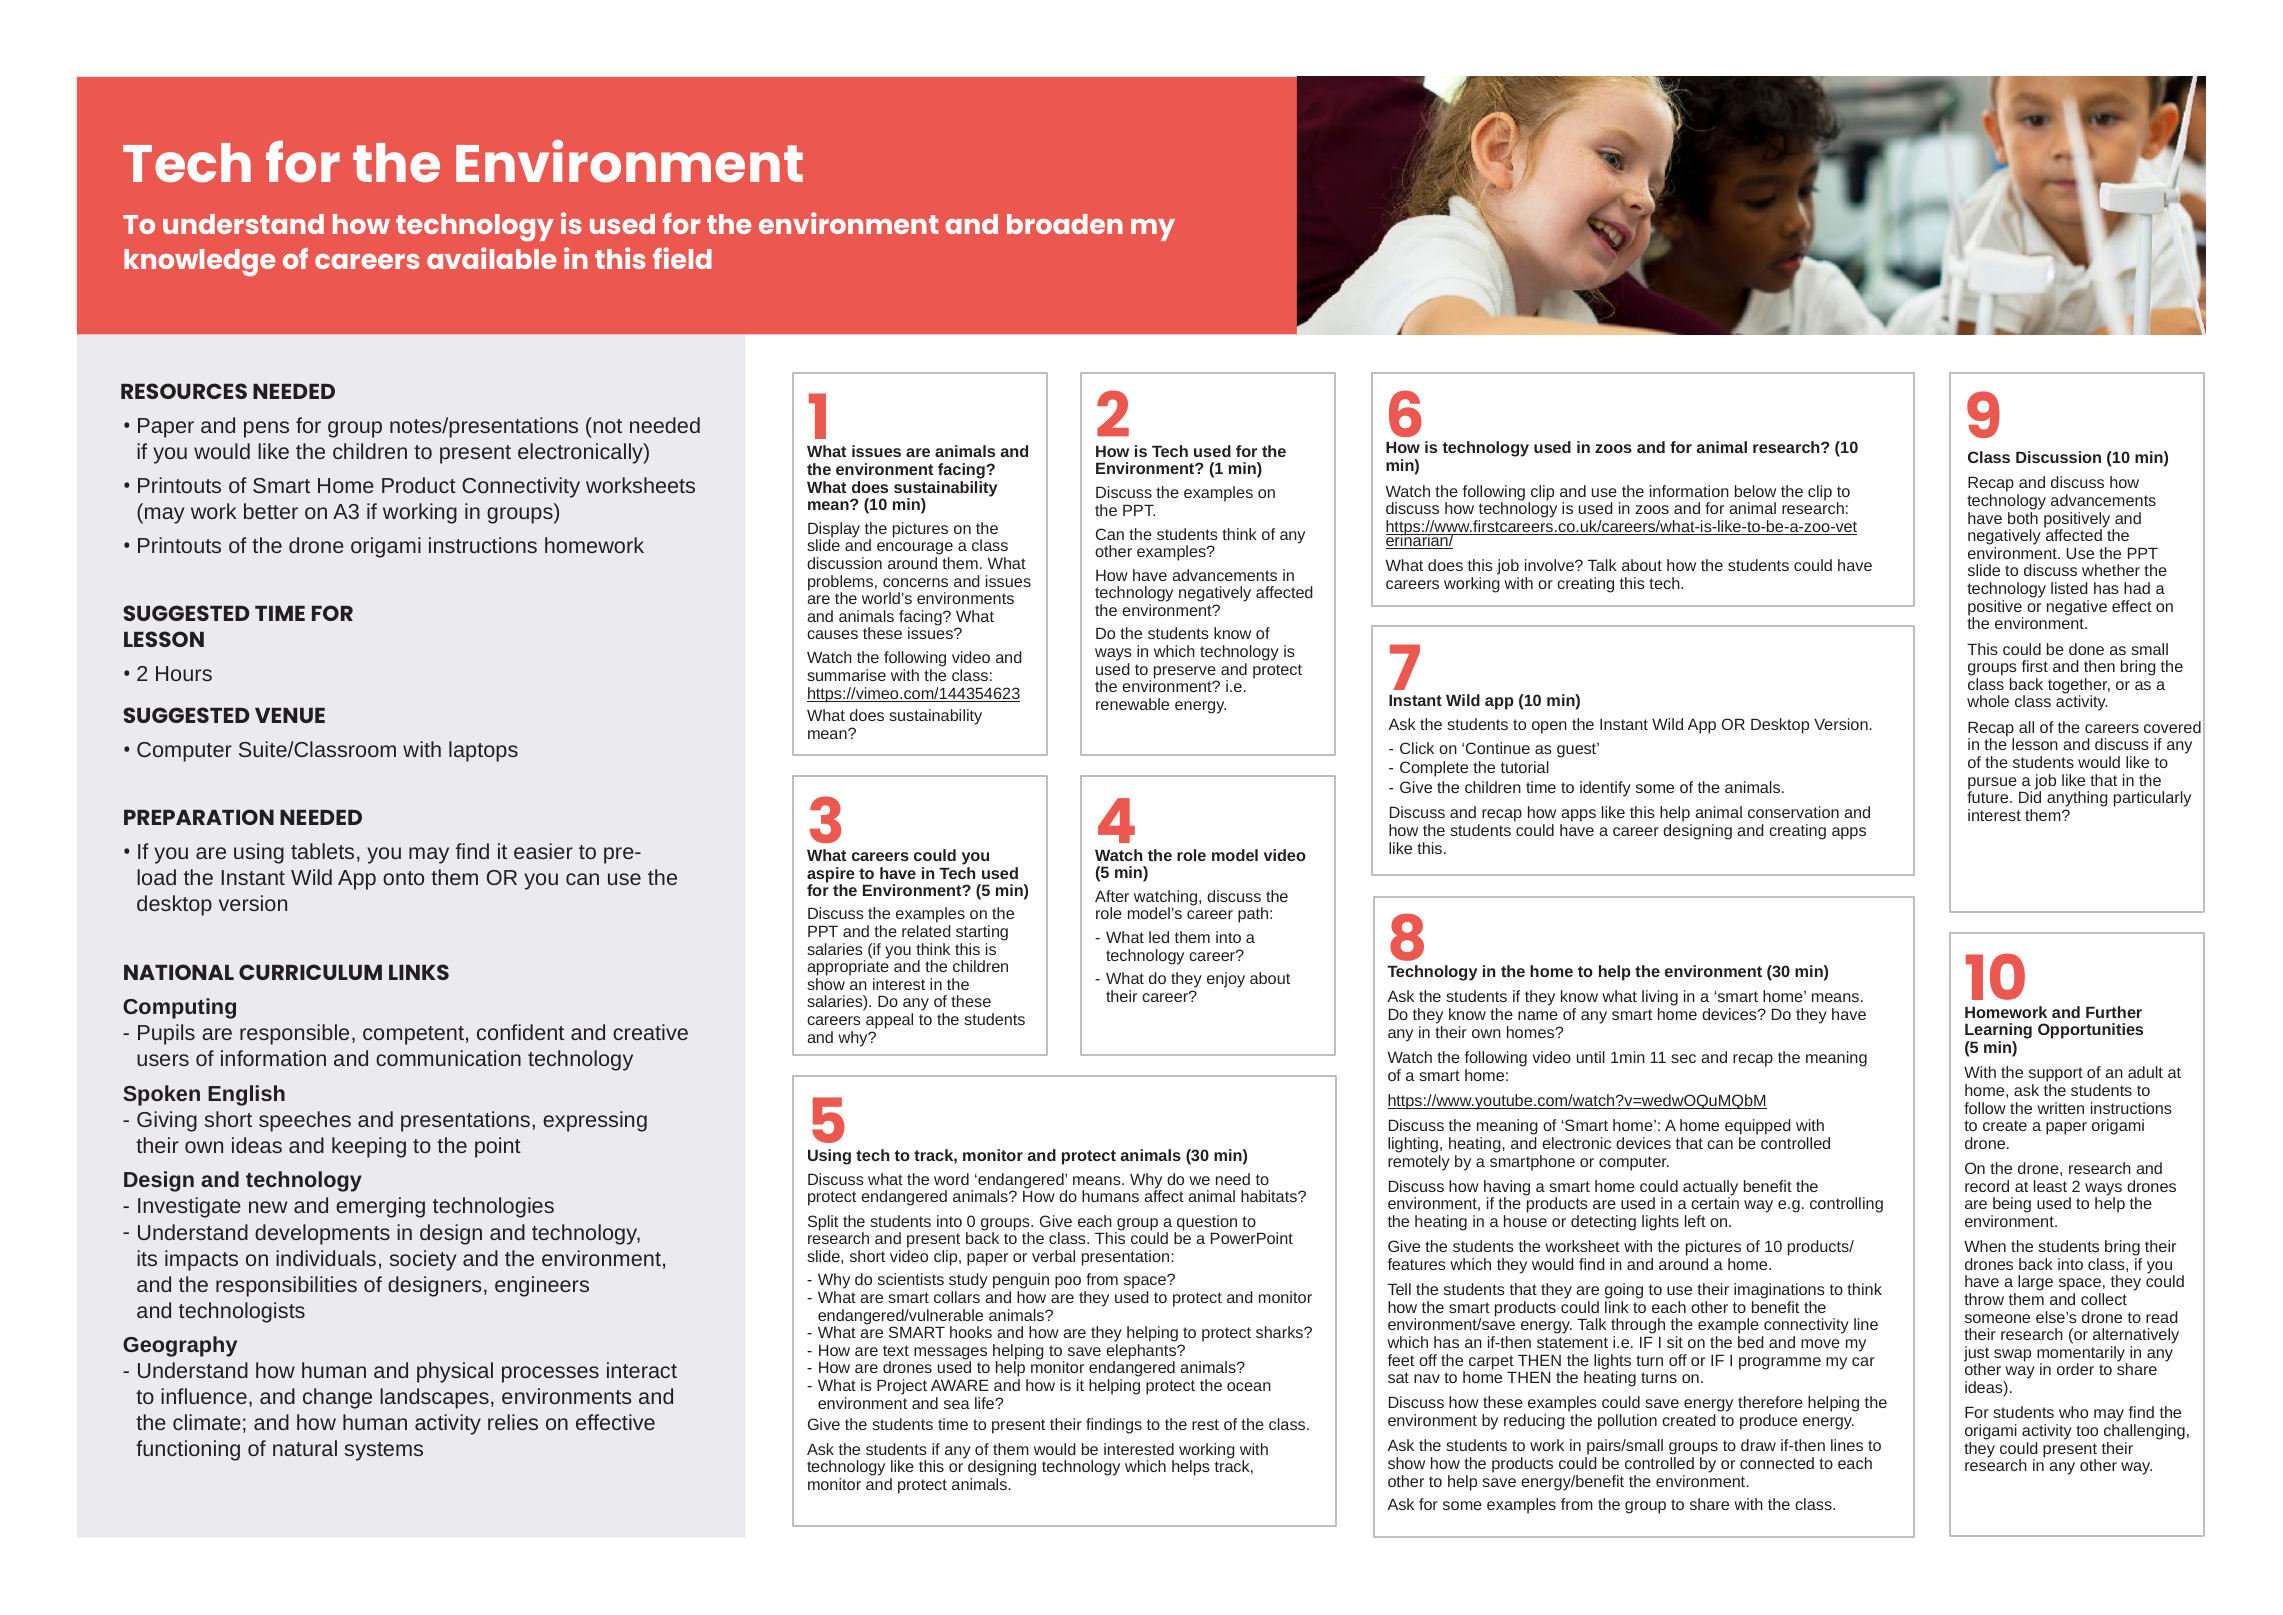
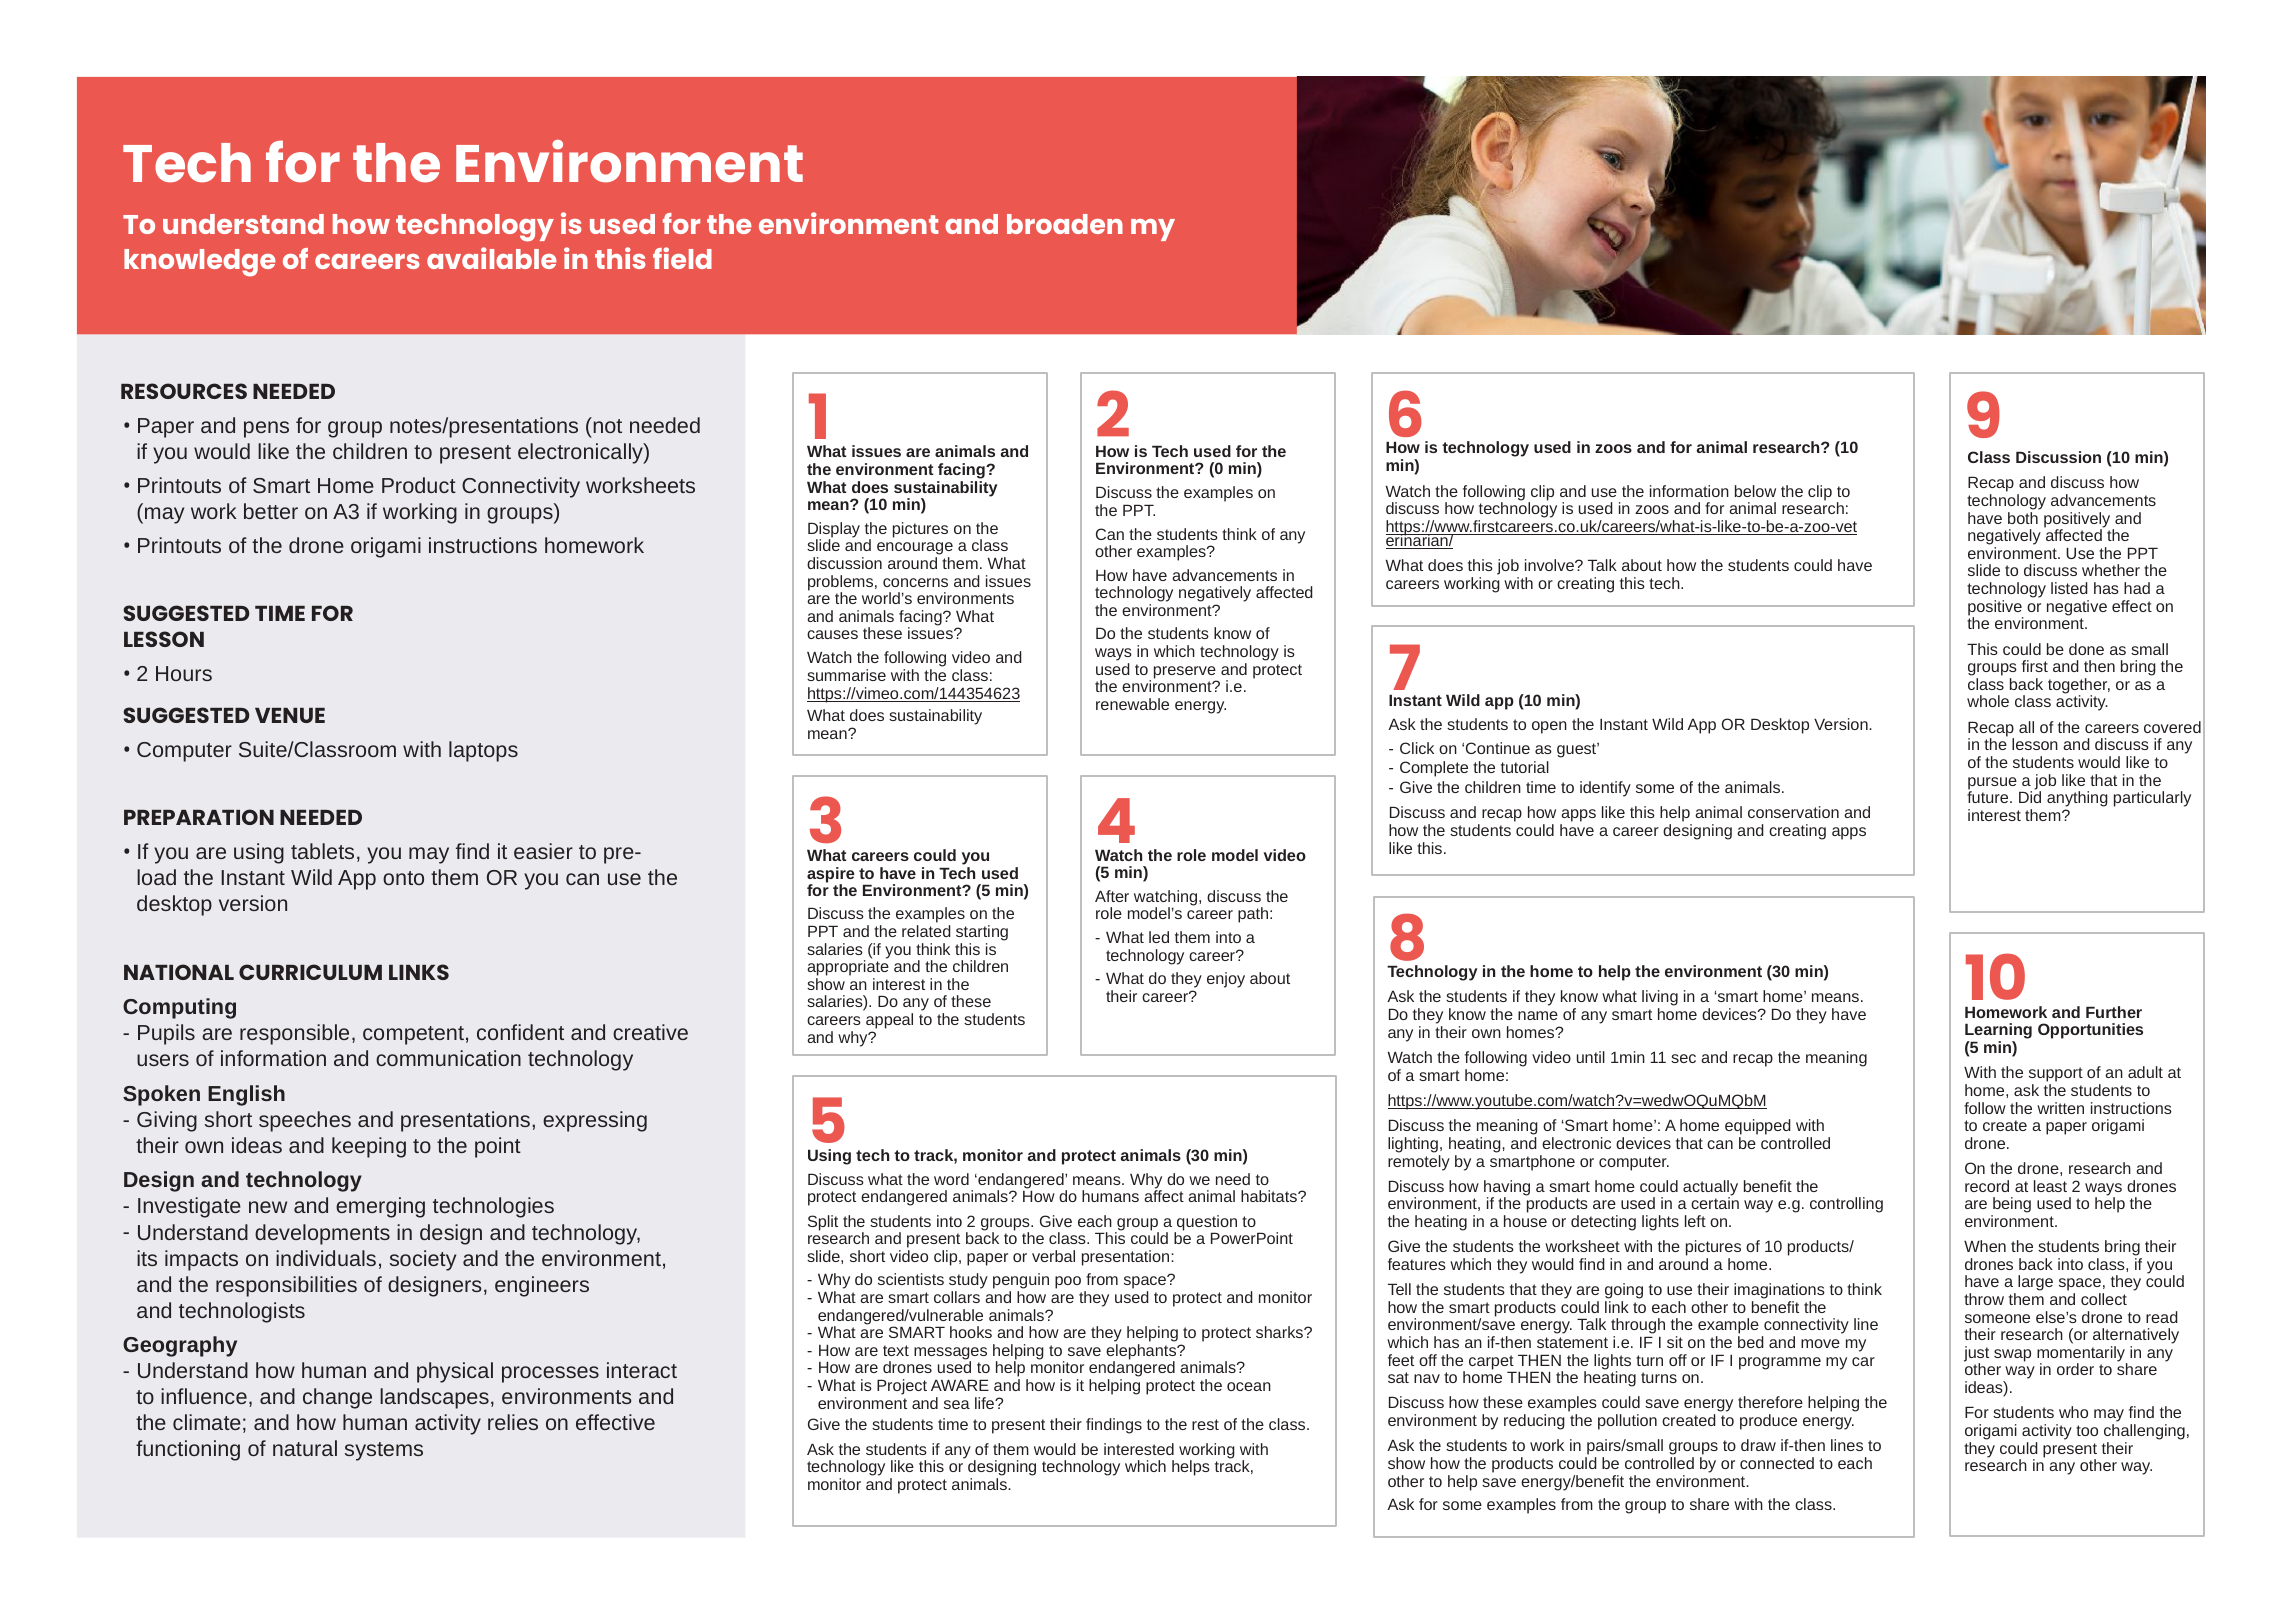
Environment 1: 1 -> 0 (1216, 469)
into 0: 0 -> 2 (971, 1221)
